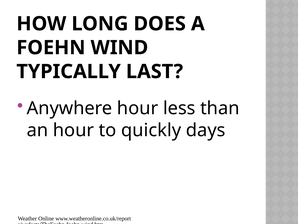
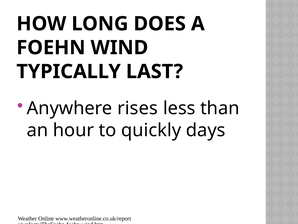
Anywhere hour: hour -> rises (138, 108)
